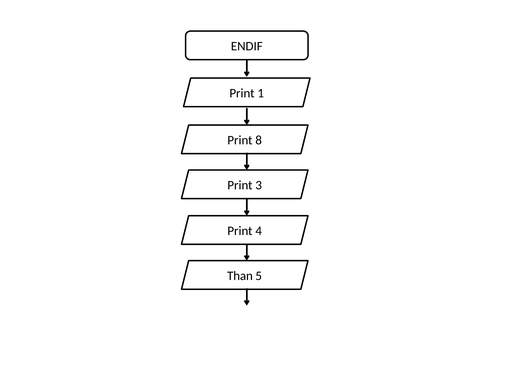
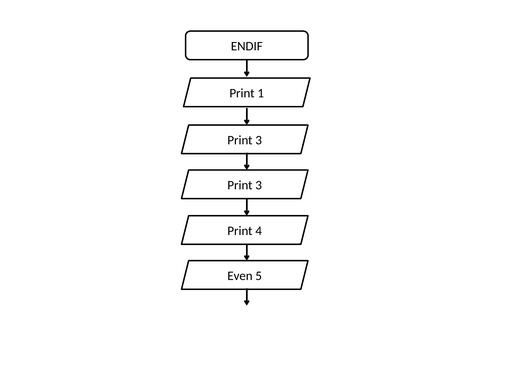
8: 8 -> 3 (259, 140)
Than: Than -> Even (240, 275)
